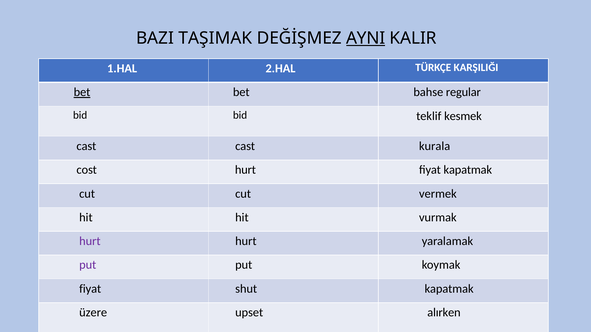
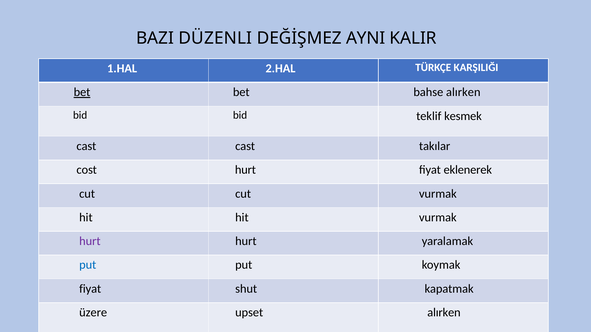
TAŞIMAK: TAŞIMAK -> DÜZENLI (215, 38)
AYNI underline: present -> none (366, 38)
bahse regular: regular -> alırken (463, 92)
kurala: kurala -> takılar (435, 146)
fiyat kapatmak: kapatmak -> eklenerek (468, 170)
cut vermek: vermek -> vurmak (438, 194)
put colour: purple -> blue (88, 265)
